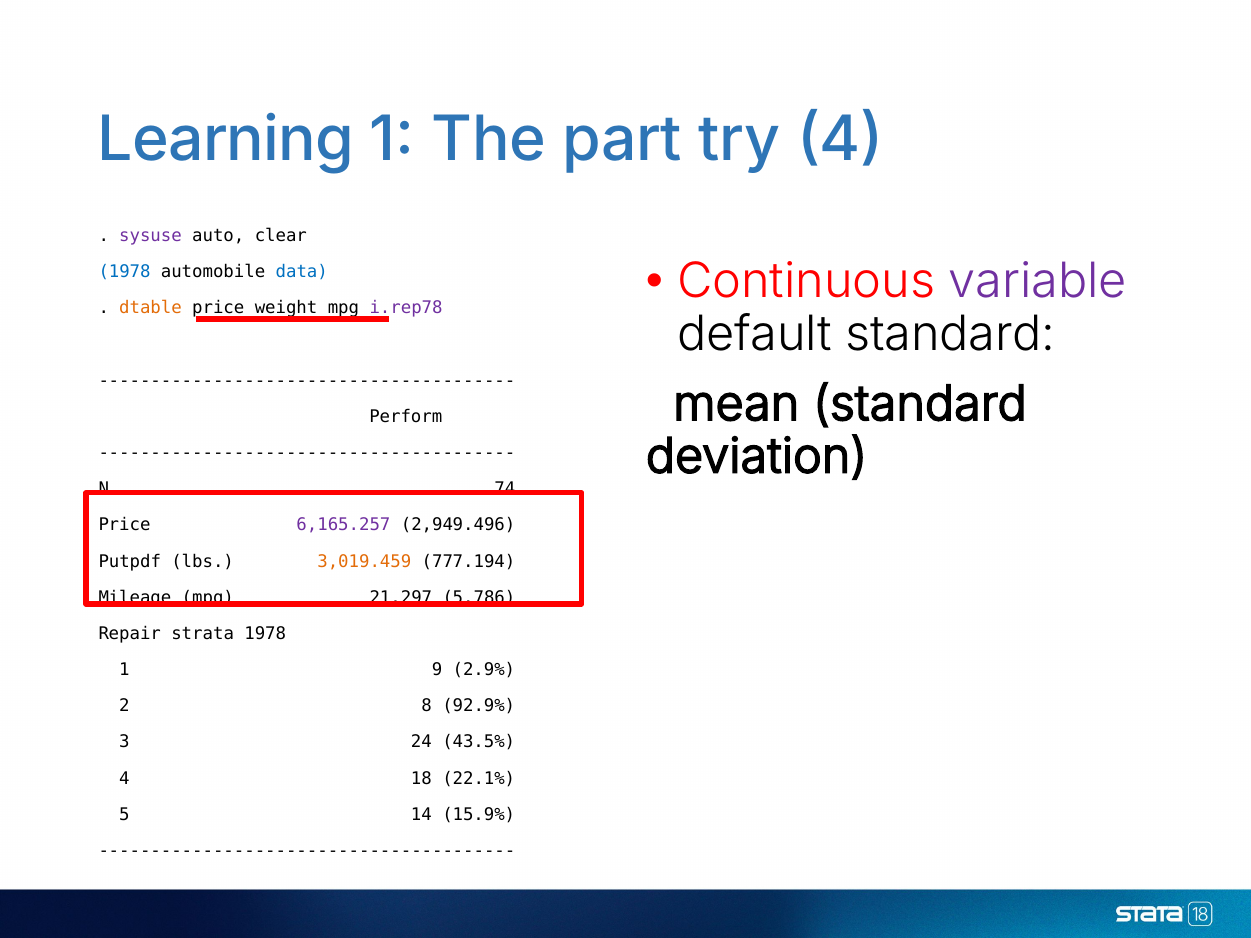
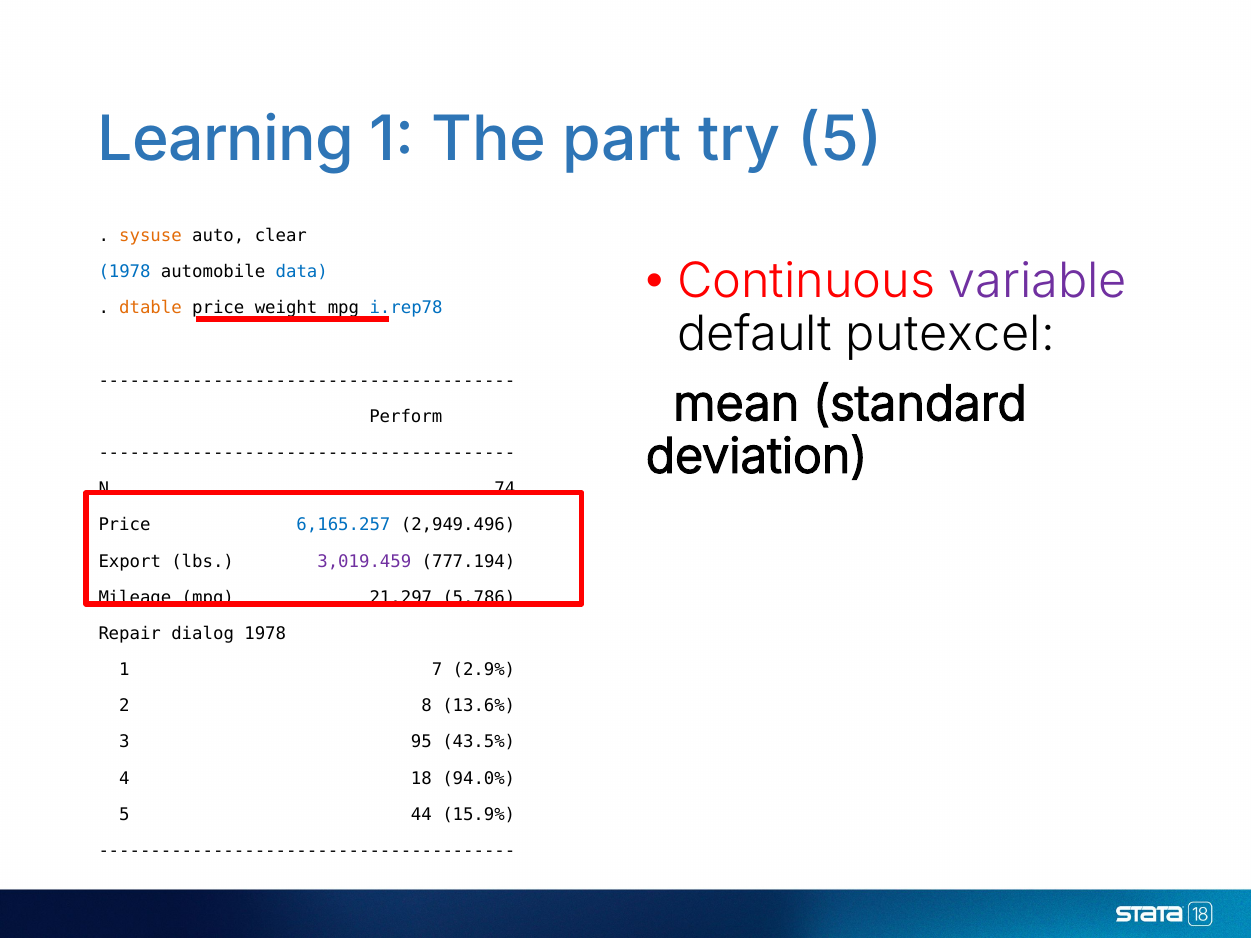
try 4: 4 -> 5 (840, 140)
sysuse colour: purple -> orange (150, 236)
i.rep78 colour: purple -> blue (406, 308)
default standard: standard -> putexcel (950, 334)
6,165.257 colour: purple -> blue (343, 525)
Putpdf: Putpdf -> Export (130, 561)
3,019.459 colour: orange -> purple (364, 561)
strata: strata -> dialog (203, 634)
9: 9 -> 7 (437, 670)
92.9%: 92.9% -> 13.6% (479, 706)
24: 24 -> 95 (421, 742)
22.1%: 22.1% -> 94.0% (479, 779)
14: 14 -> 44 (421, 815)
